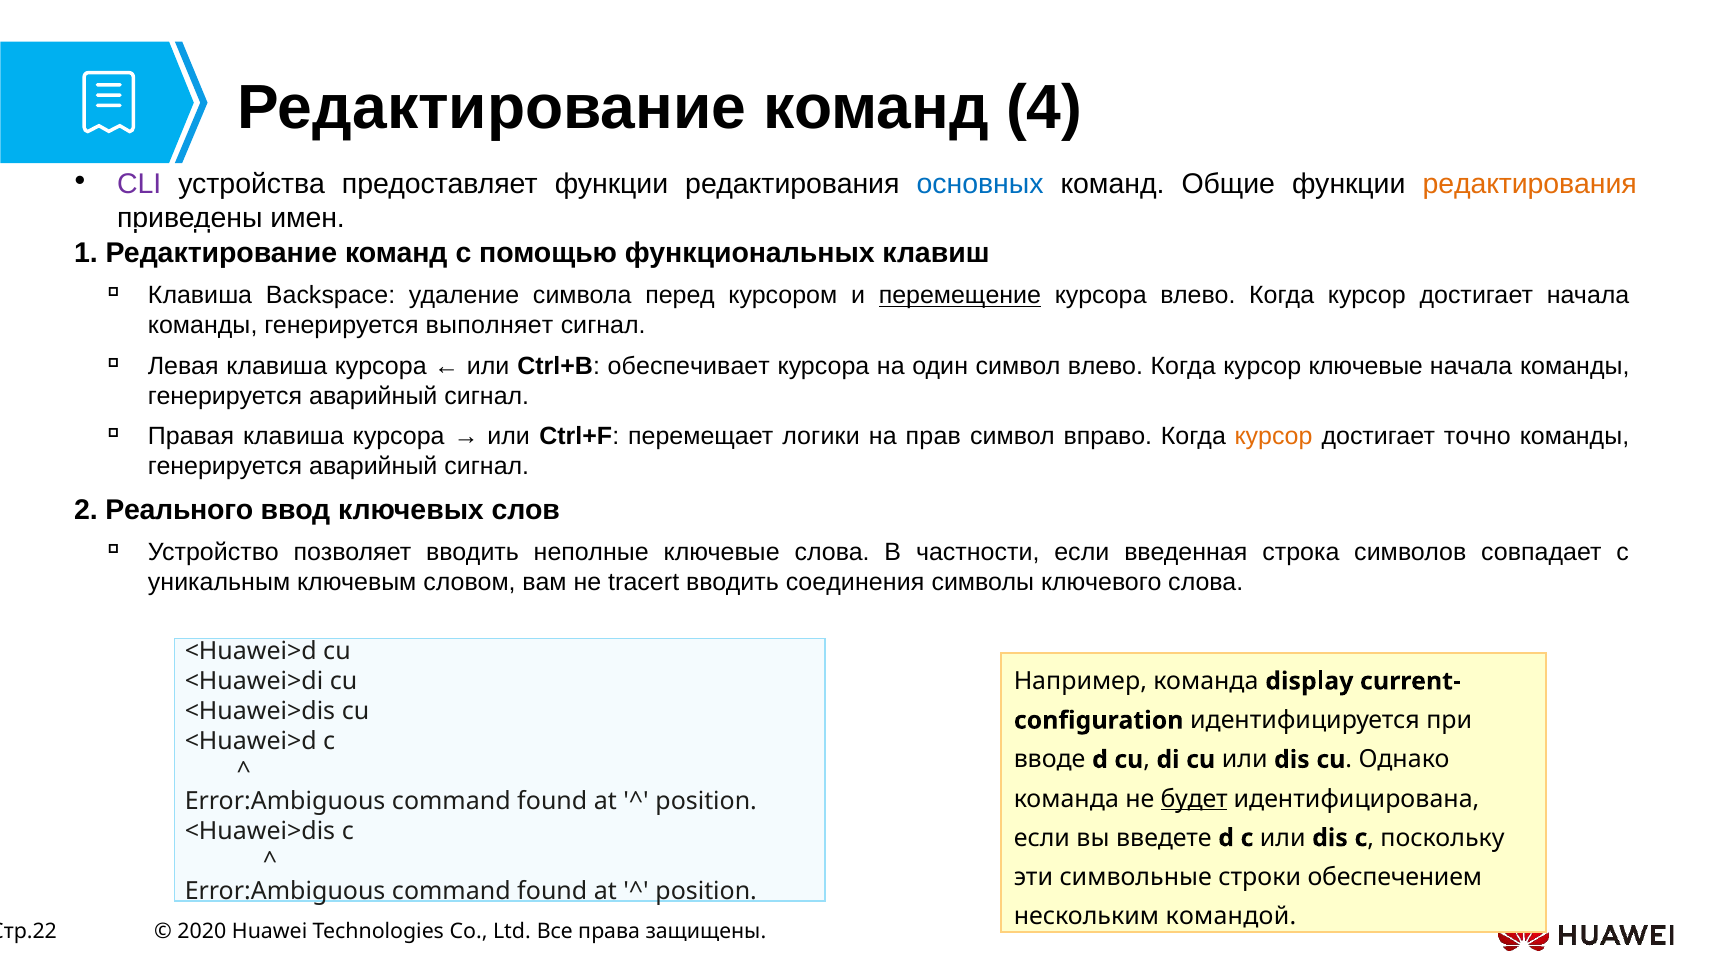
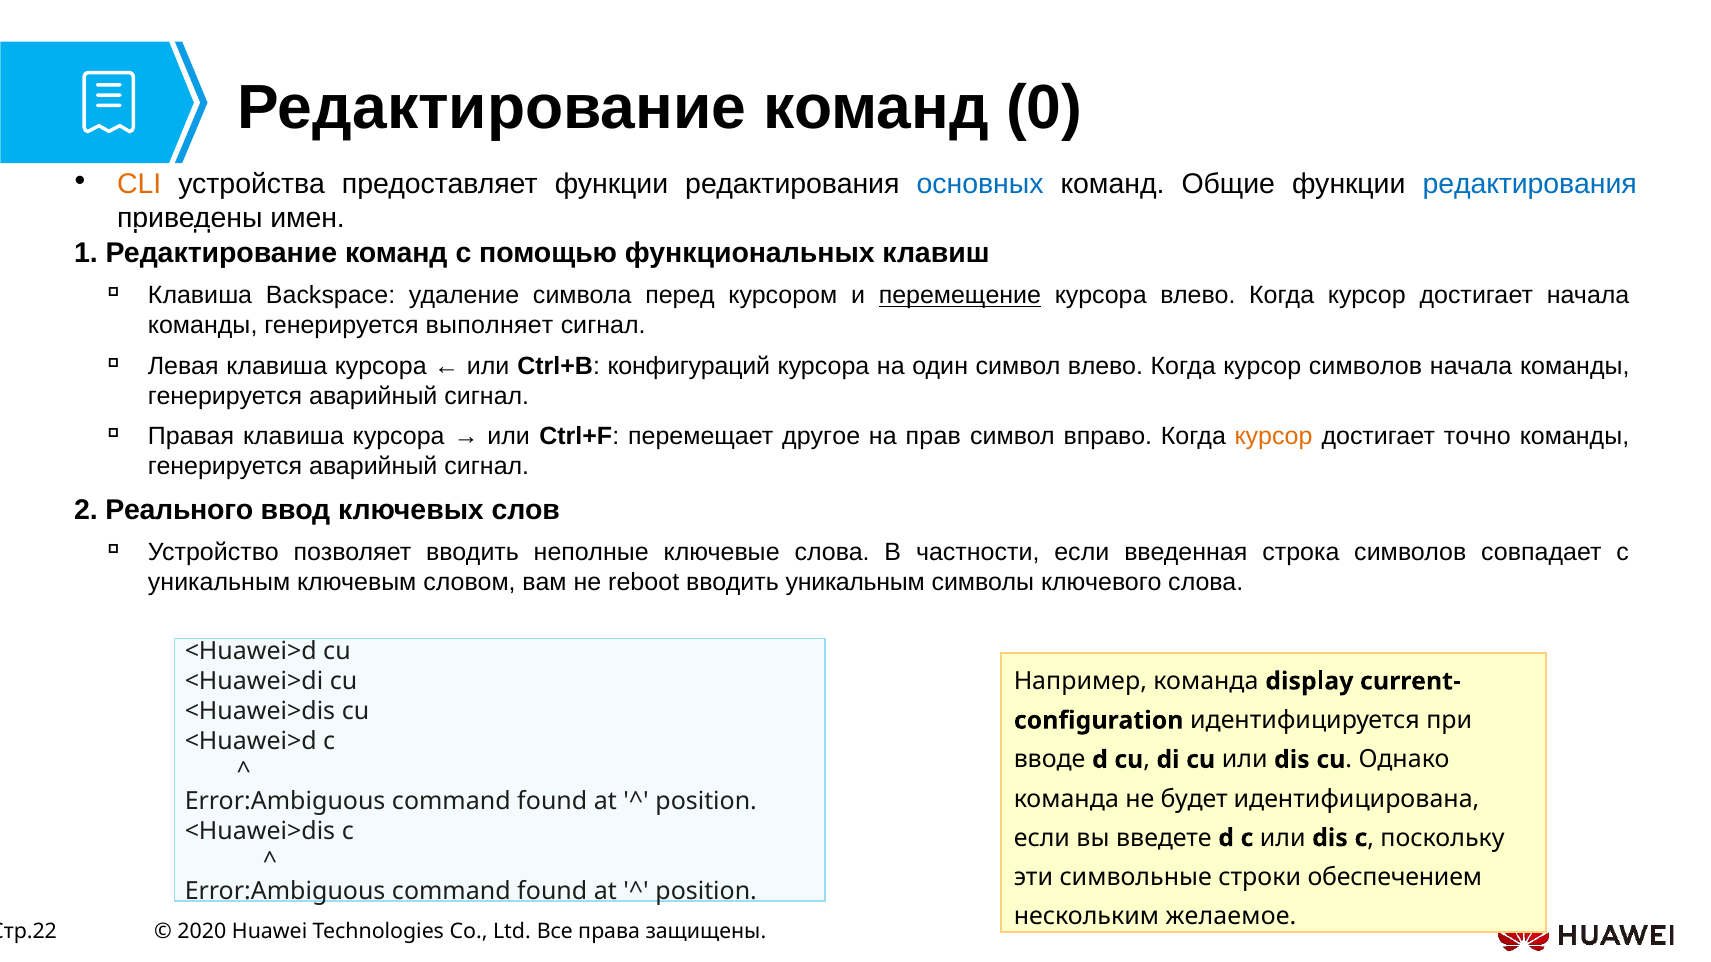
4: 4 -> 0 (1044, 108)
CLI colour: purple -> orange (139, 184)
редактирования colour: orange -> blue (1530, 184)
обеспечивает: обеспечивает -> конфигураций (689, 366)
курсор ключевые: ключевые -> символов (1366, 366)
логики: логики -> другое (821, 437)
tracert: tracert -> reboot (644, 582)
вводить соединения: соединения -> уникальным (855, 582)
будет underline: present -> none (1194, 799)
командой: командой -> желаемое (1231, 917)
